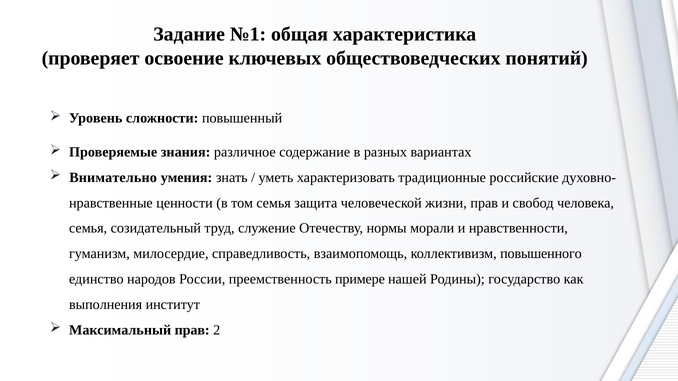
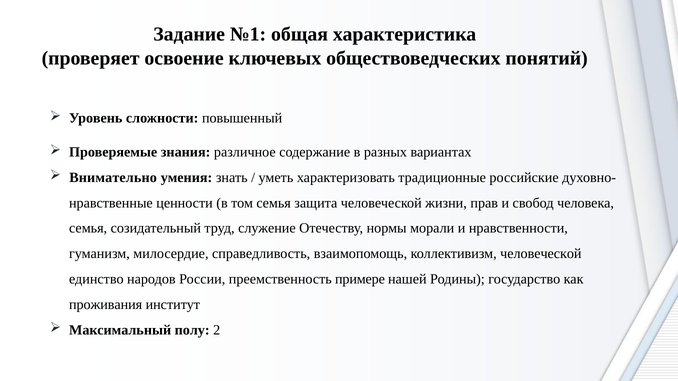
коллективизм повышенного: повышенного -> человеческой (541, 254)
выполнения: выполнения -> проживания (106, 305)
Максимальный прав: прав -> полу (192, 330)
